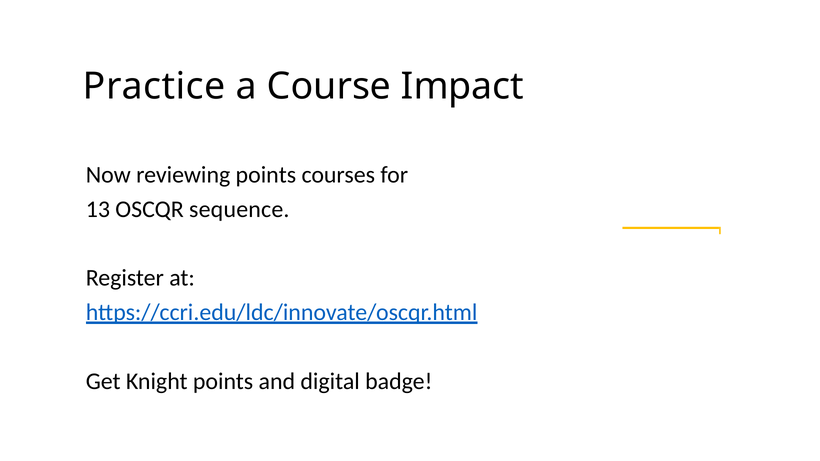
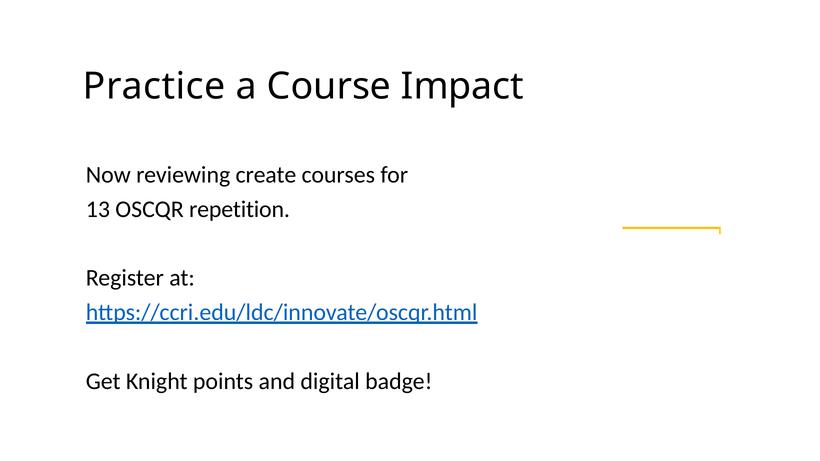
reviewing points: points -> create (266, 175)
sequence: sequence -> repetition (240, 209)
